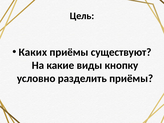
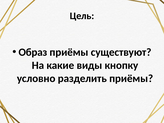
Каких: Каких -> Образ (33, 52)
